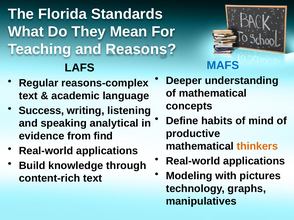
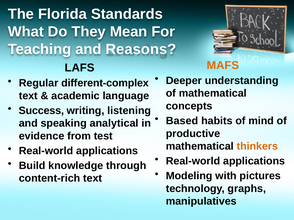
MAFS colour: blue -> orange (223, 65)
reasons-complex: reasons-complex -> different-complex (105, 83)
Define: Define -> Based (182, 121)
find: find -> test (103, 136)
